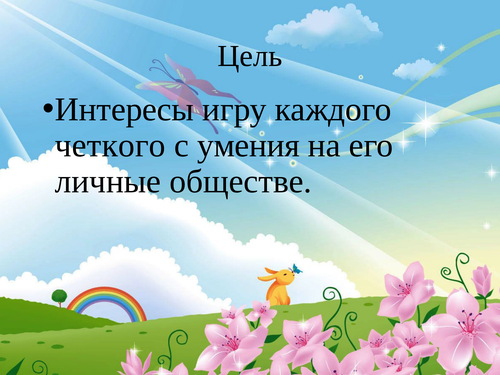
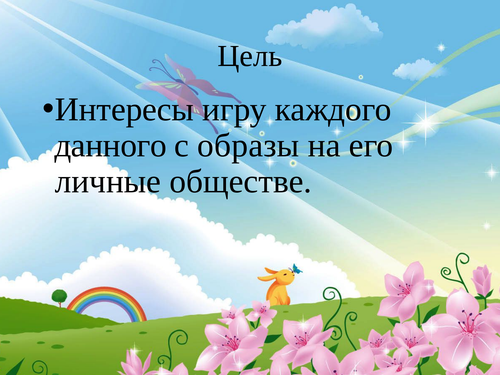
четкого: четкого -> данного (111, 145)
умения: умения -> образы (248, 145)
